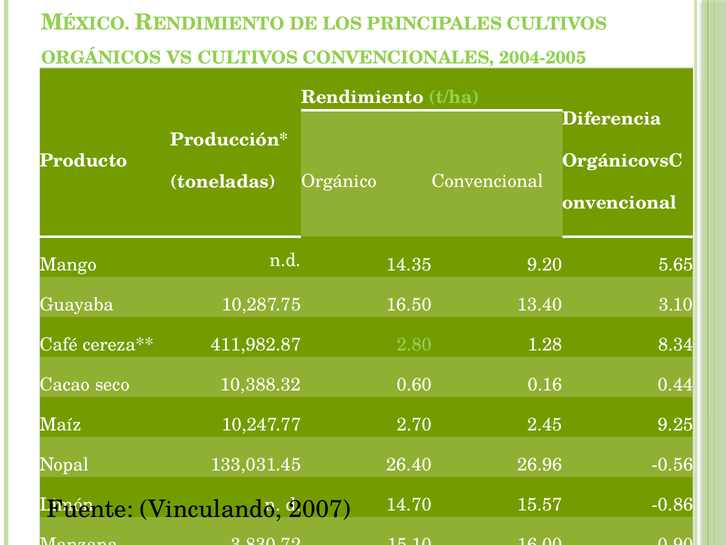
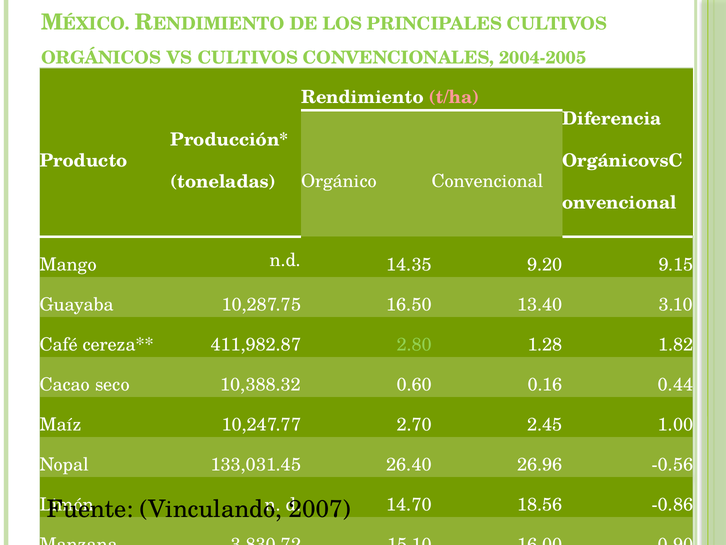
t/ha colour: light green -> pink (454, 97)
5.65: 5.65 -> 9.15 (676, 264)
8.34: 8.34 -> 1.82 (676, 344)
9.25: 9.25 -> 1.00 (676, 424)
15.57: 15.57 -> 18.56 (540, 504)
